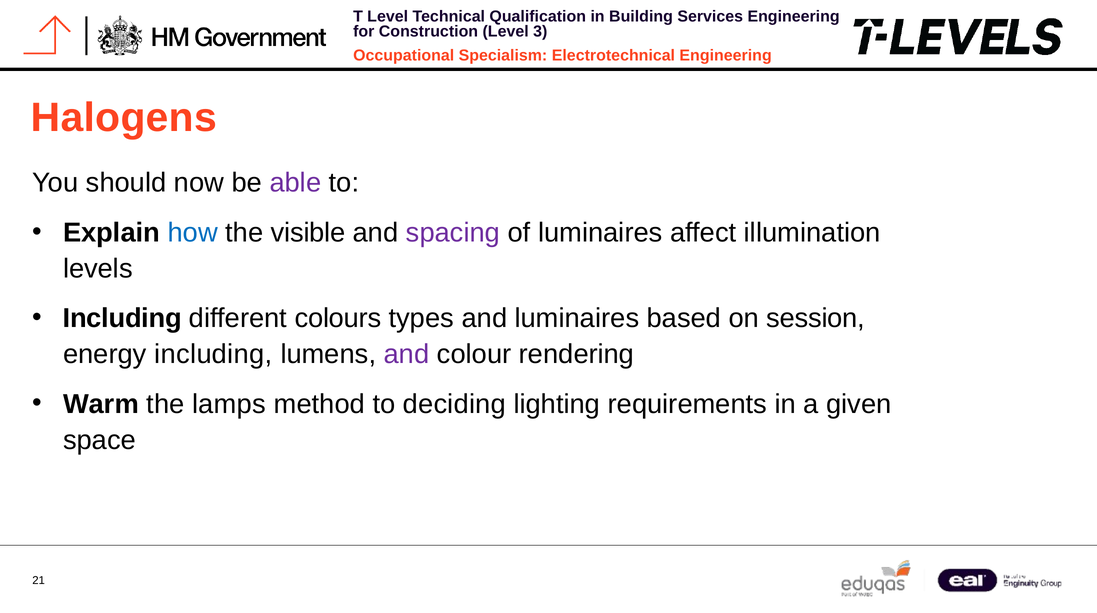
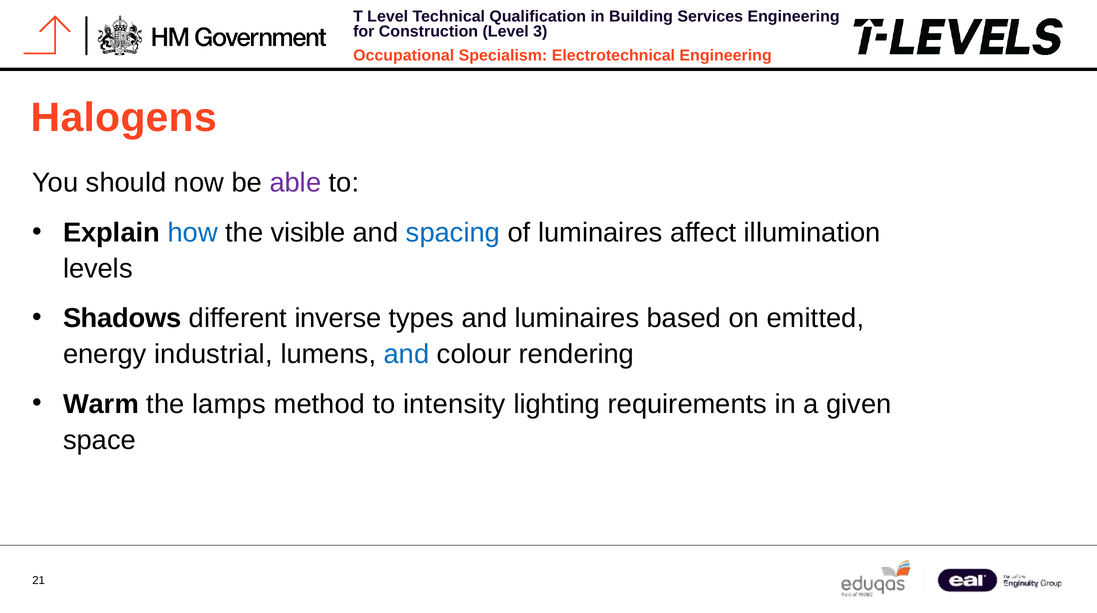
spacing colour: purple -> blue (453, 233)
Including: Including -> Shadows (122, 318)
colours: colours -> inverse (338, 318)
session: session -> emitted (815, 318)
energy including: including -> industrial (213, 354)
and colour: purple -> blue (407, 354)
deciding: deciding -> intensity (454, 404)
